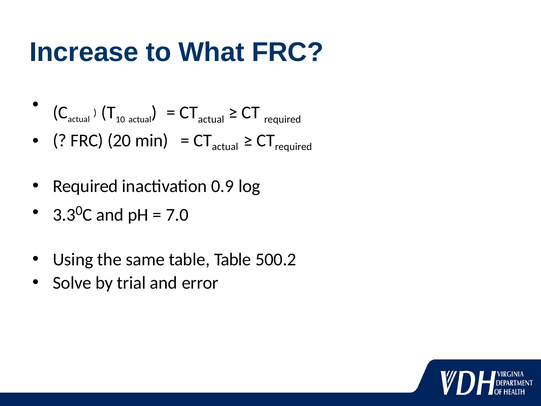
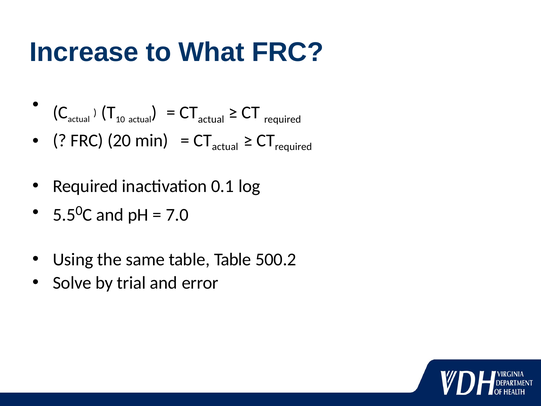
0.9: 0.9 -> 0.1 (222, 186)
3.3: 3.3 -> 5.5 (64, 215)
